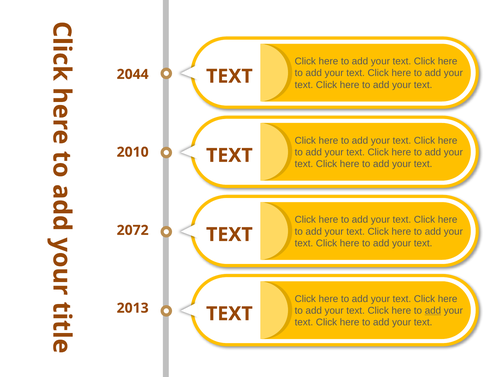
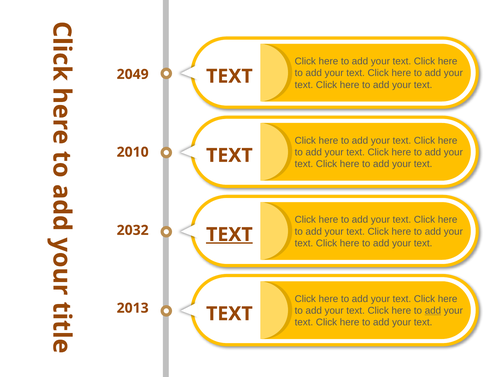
2044: 2044 -> 2049 (133, 74)
2072: 2072 -> 2032 (133, 230)
TEXT underline: none -> present (229, 235)
